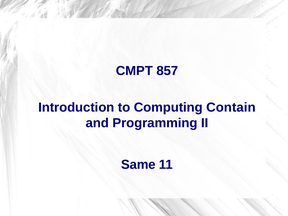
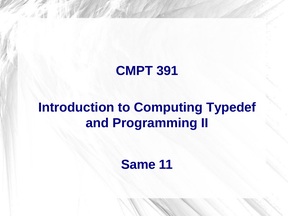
857: 857 -> 391 (167, 71)
Contain: Contain -> Typedef (231, 107)
